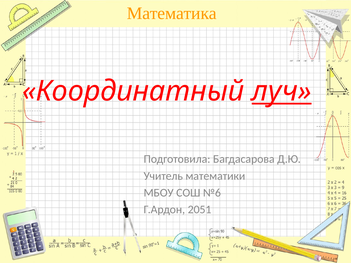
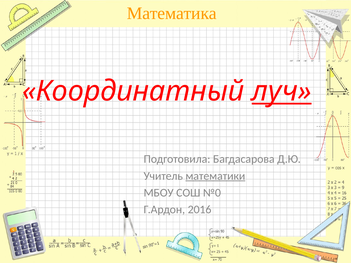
математики underline: none -> present (215, 176)
№6: №6 -> №0 (212, 193)
2051: 2051 -> 2016 (200, 210)
